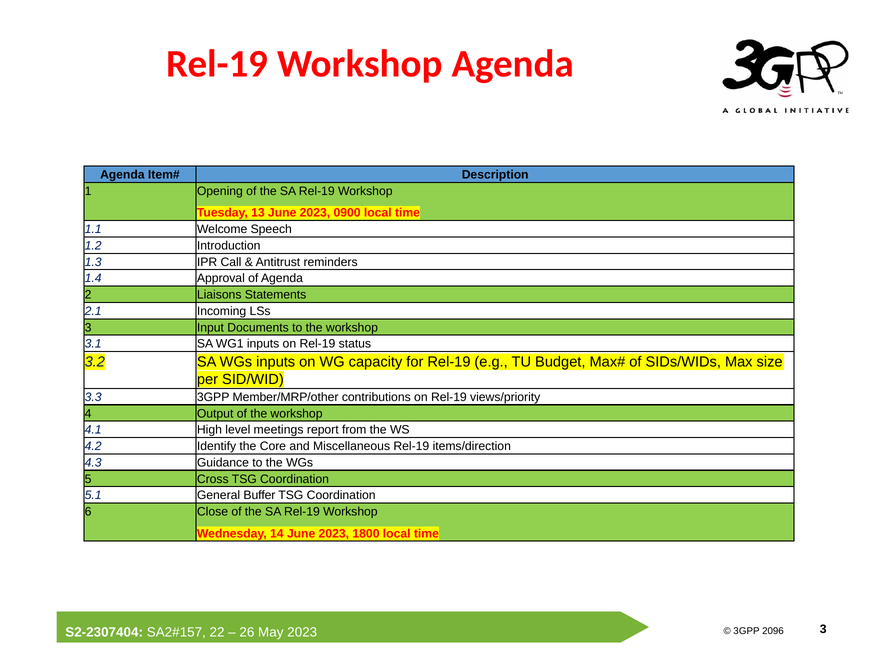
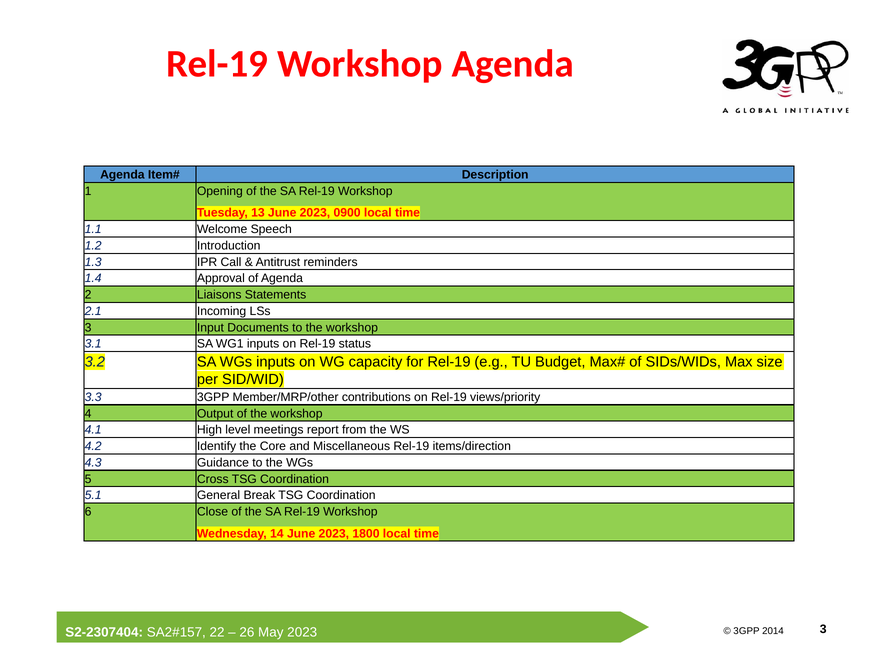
Buffer: Buffer -> Break (259, 496)
2096: 2096 -> 2014 (773, 631)
